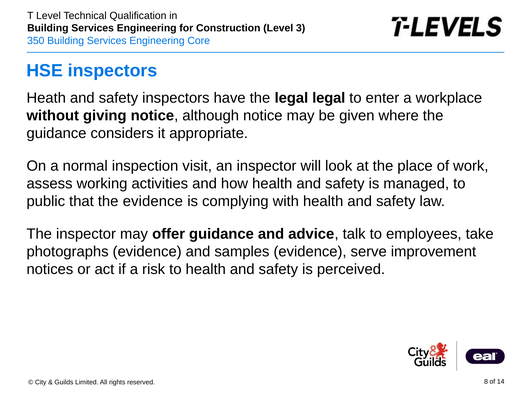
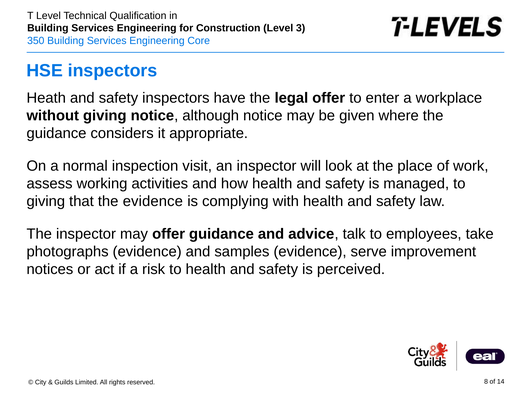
legal legal: legal -> offer (329, 98)
public: public -> giving (46, 201)
